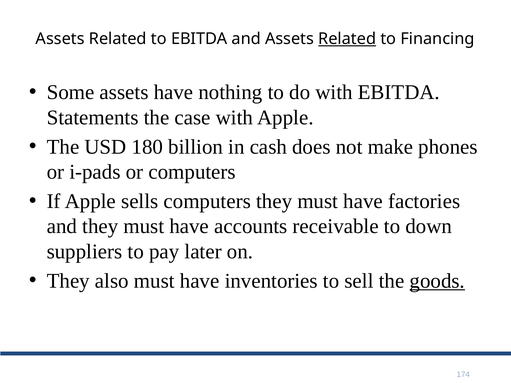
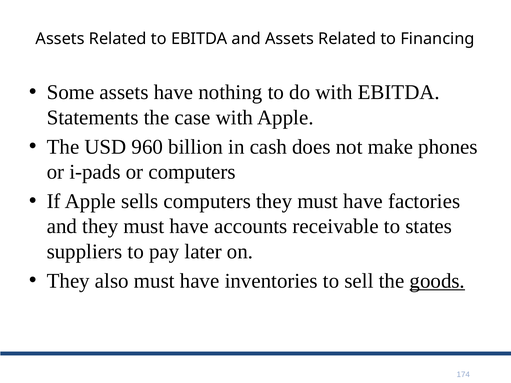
Related underline: present -> none (347, 39)
180: 180 -> 960 (147, 147)
down: down -> states (429, 227)
